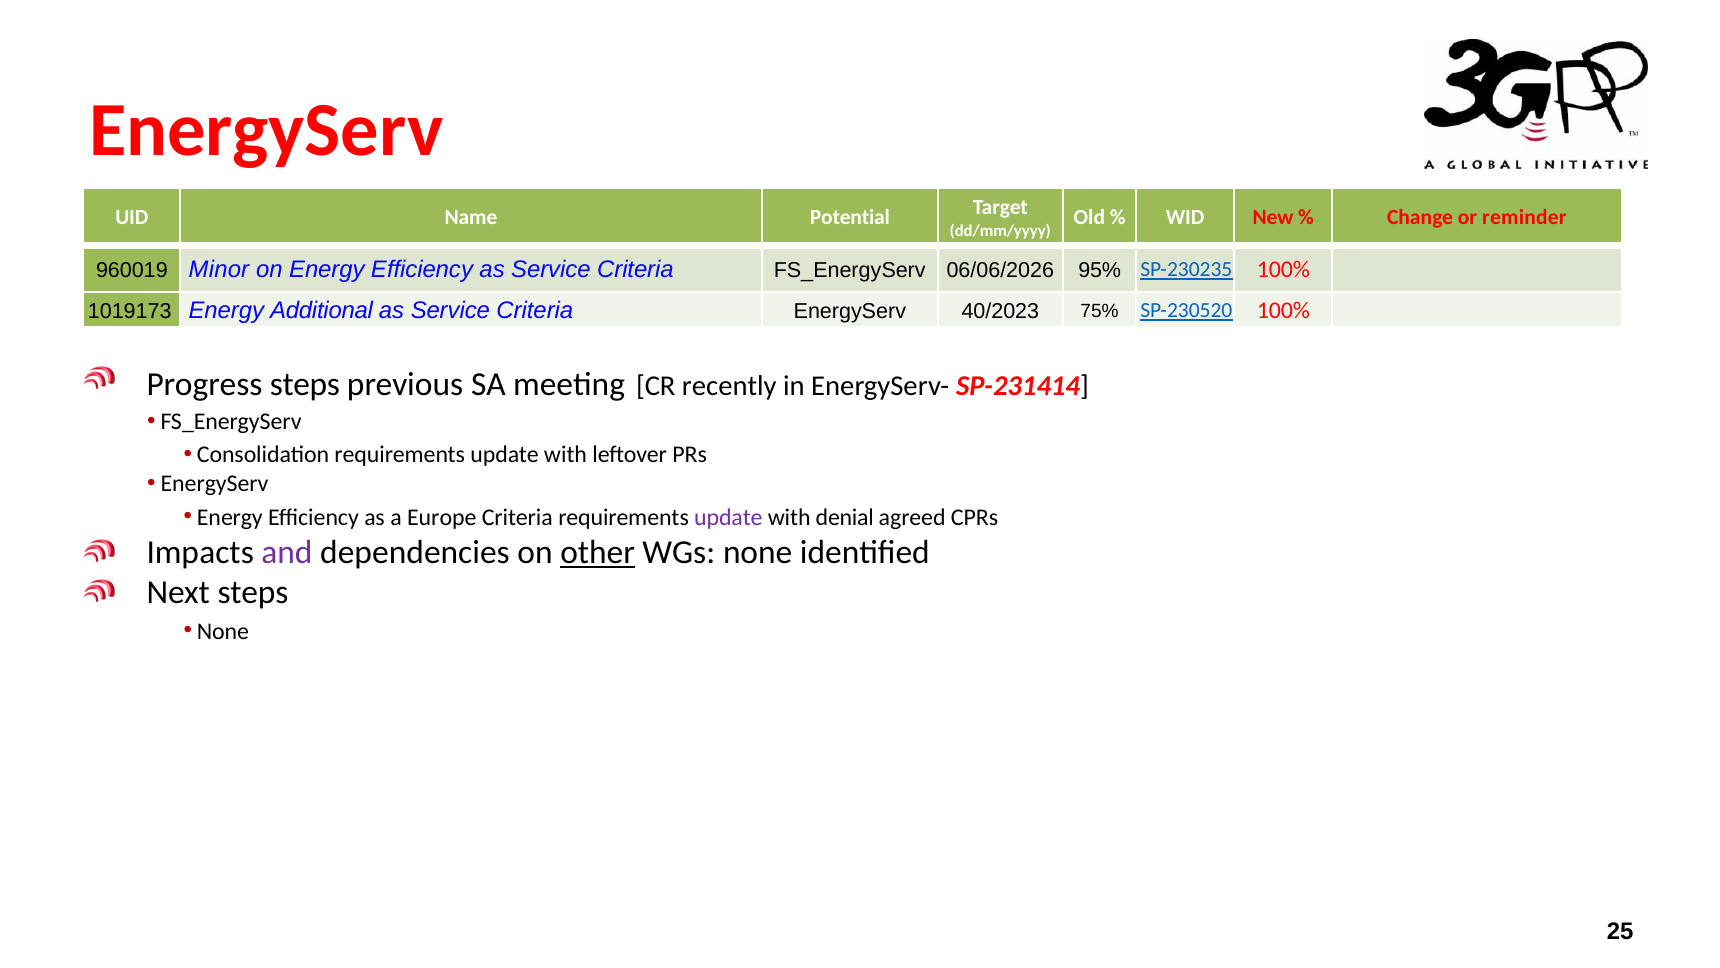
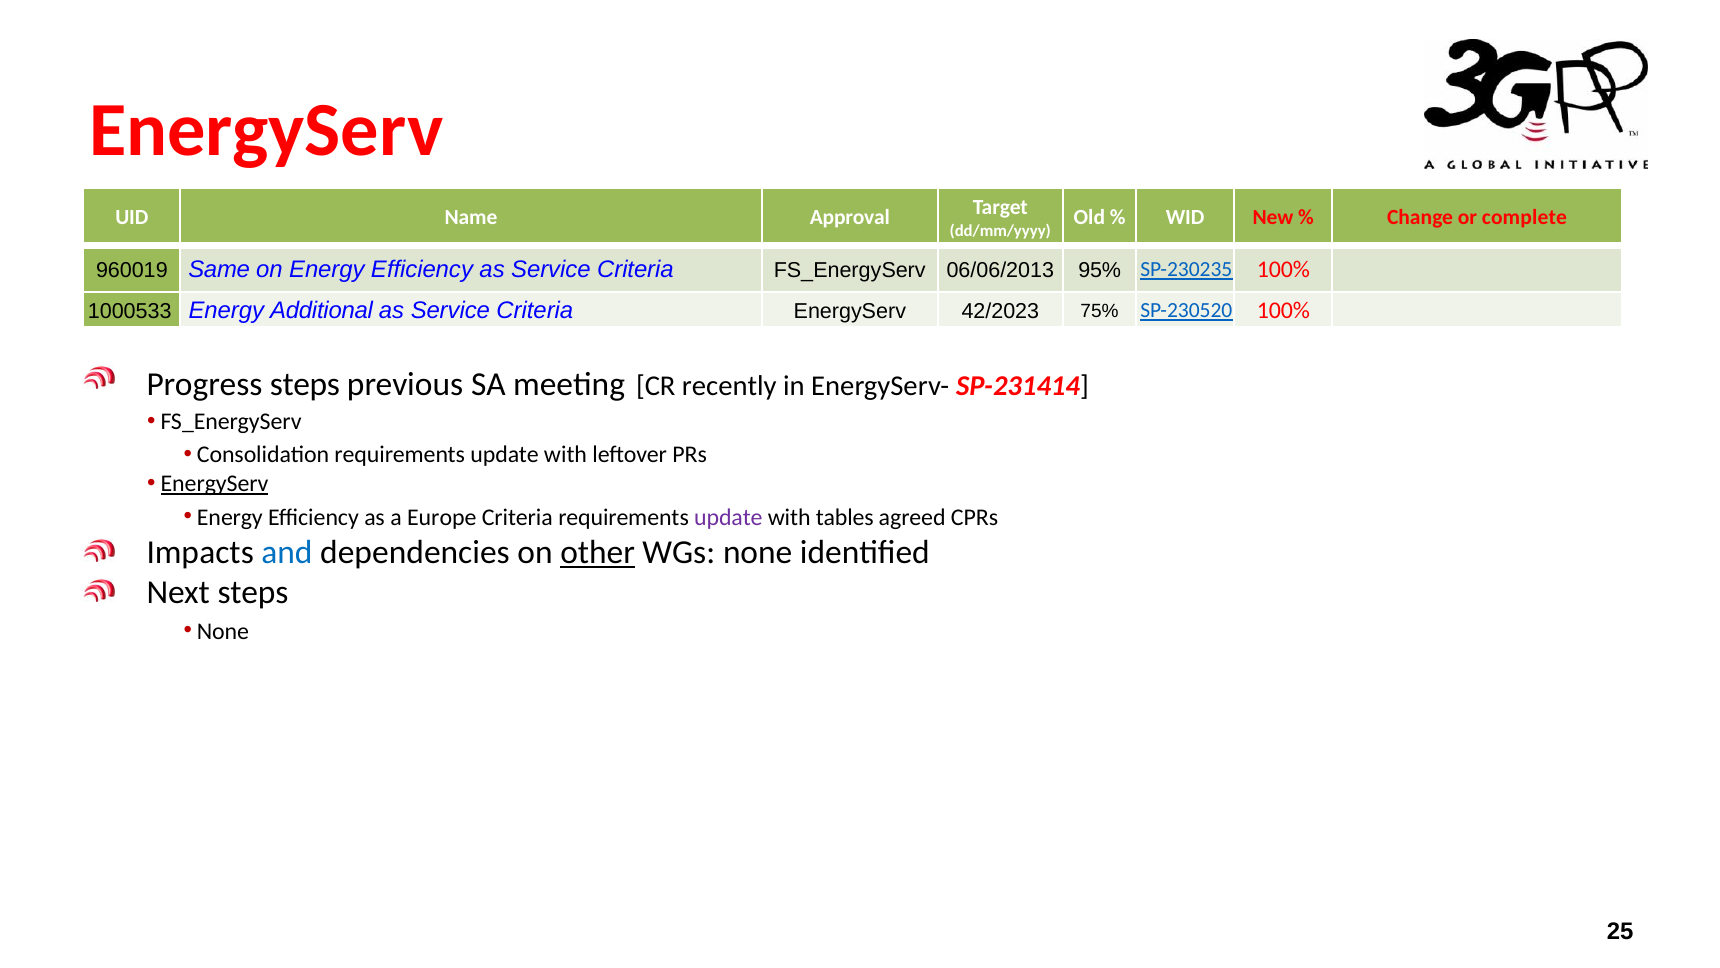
Potential: Potential -> Approval (850, 218)
reminder: reminder -> complete (1524, 218)
Minor: Minor -> Same (219, 270)
06/06/2026: 06/06/2026 -> 06/06/2013 (1000, 270)
1019173: 1019173 -> 1000533 (130, 311)
40/2023: 40/2023 -> 42/2023 (1000, 311)
EnergyServ underline: none -> present (215, 484)
denial: denial -> tables (845, 517)
and colour: purple -> blue (287, 552)
